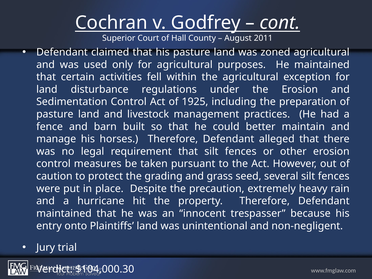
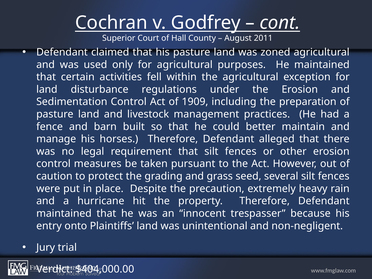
1925: 1925 -> 1909 (195, 102)
$104,000.30: $104,000.30 -> $404,000.00 (105, 269)
